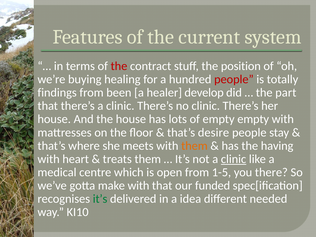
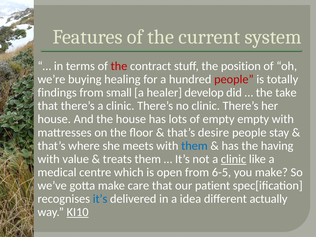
been: been -> small (119, 93)
part: part -> take (286, 93)
them colour: orange -> blue (194, 146)
heart: heart -> value (76, 159)
1-5: 1-5 -> 6-5 (221, 172)
you there: there -> make (271, 172)
make with: with -> care (138, 186)
funded: funded -> patient (213, 186)
it’s colour: green -> blue (100, 199)
needed: needed -> actually (269, 199)
KI10 underline: none -> present (78, 212)
